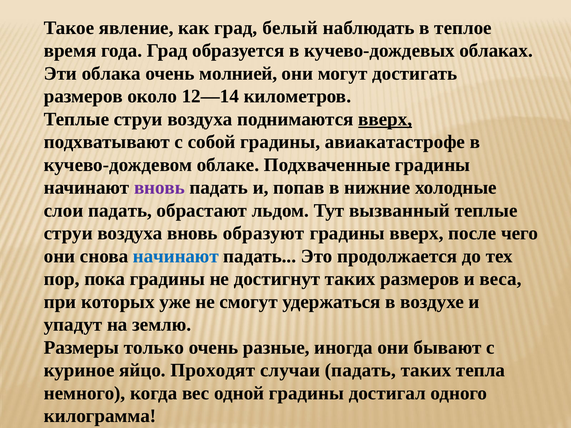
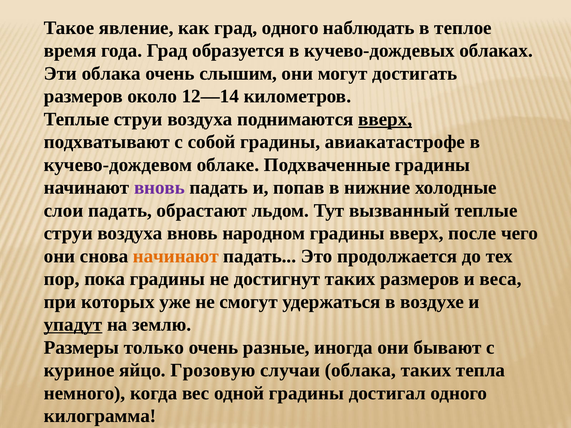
град белый: белый -> одного (290, 28)
молнией: молнией -> слышим (238, 74)
образуют: образуют -> народном (264, 233)
начинают colour: blue -> orange (176, 256)
упадут underline: none -> present (73, 325)
Проходят: Проходят -> Грозовую (213, 370)
случаи падать: падать -> облака (360, 370)
